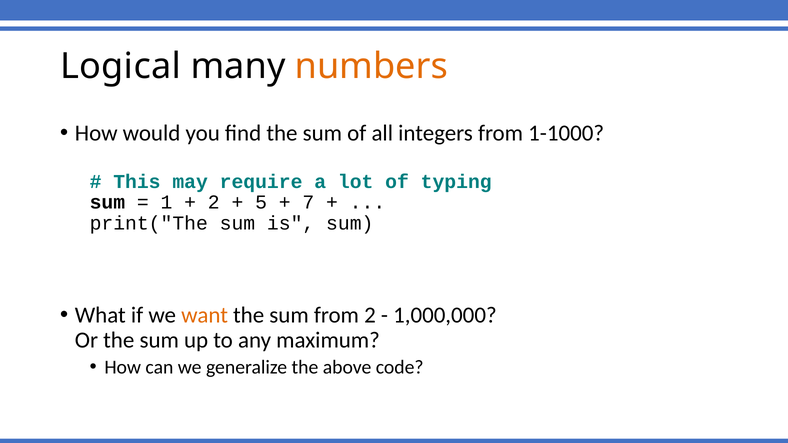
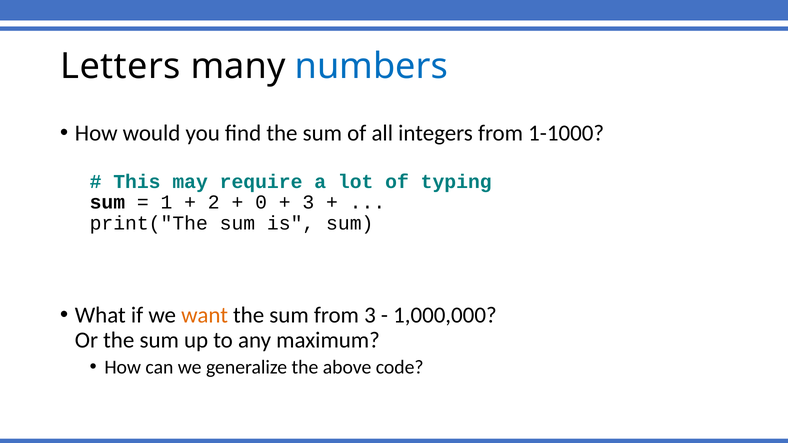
Logical: Logical -> Letters (121, 66)
numbers colour: orange -> blue (371, 66)
5: 5 -> 0 (261, 203)
7: 7 -> 3 (308, 203)
from 2: 2 -> 3 (370, 315)
